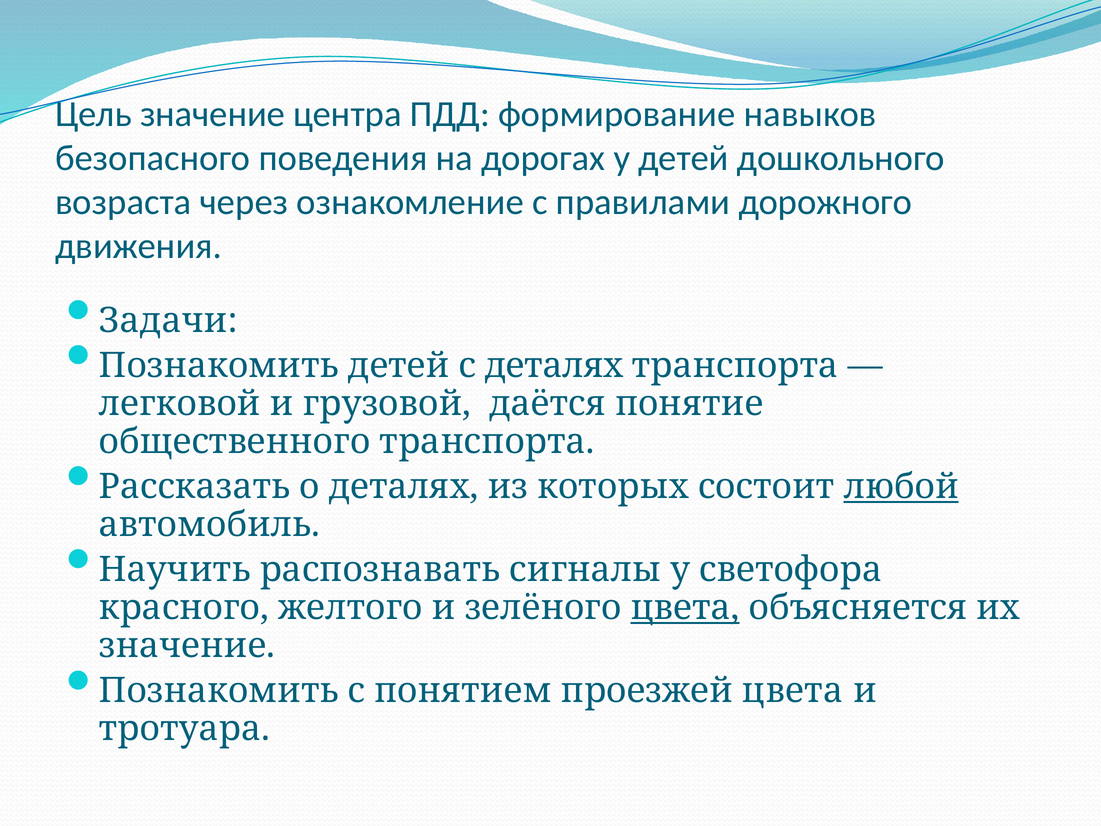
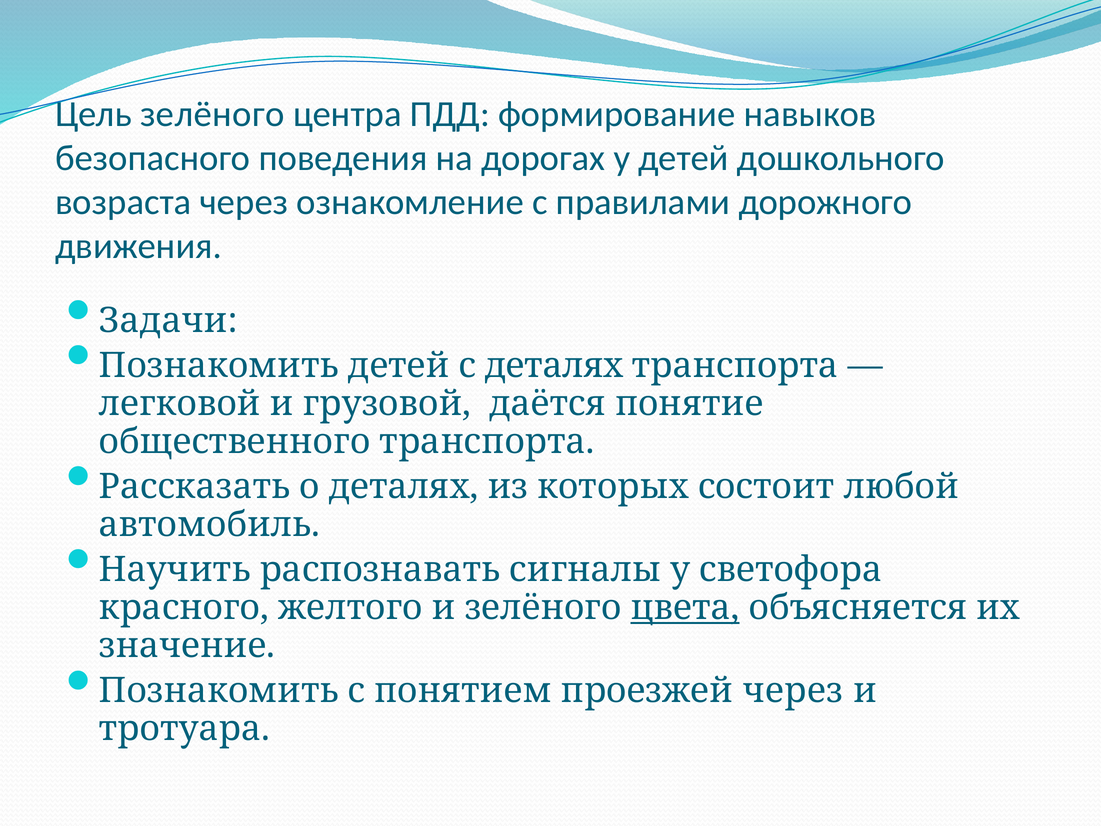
Цель значение: значение -> зелёного (212, 114)
любой underline: present -> none (901, 487)
проезжей цвета: цвета -> через (793, 691)
